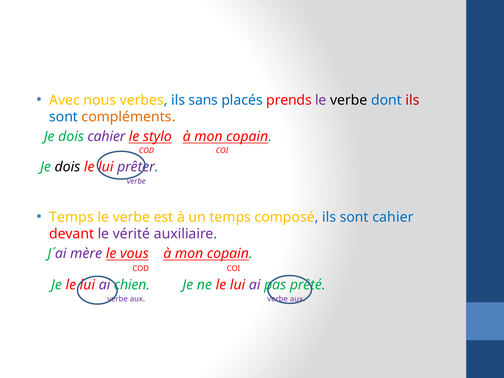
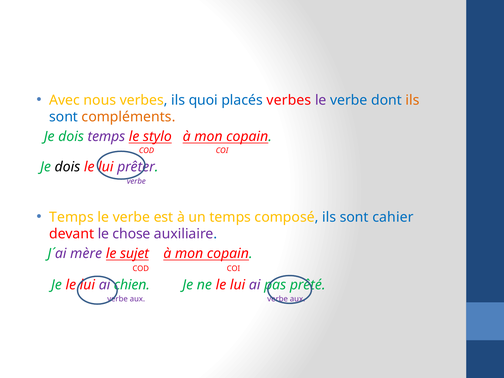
sans: sans -> quoi (203, 100)
placés prends: prends -> verbes (289, 100)
verbe colour: black -> blue (349, 100)
ils colour: red -> orange (413, 100)
dois cahier: cahier -> temps (106, 137)
vérité: vérité -> chose (132, 234)
vous: vous -> sujet (134, 254)
